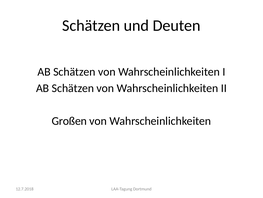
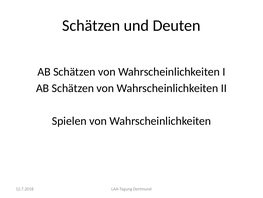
Großen: Großen -> Spielen (69, 121)
